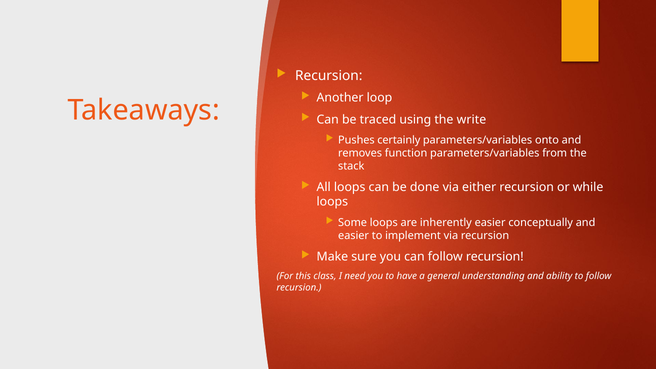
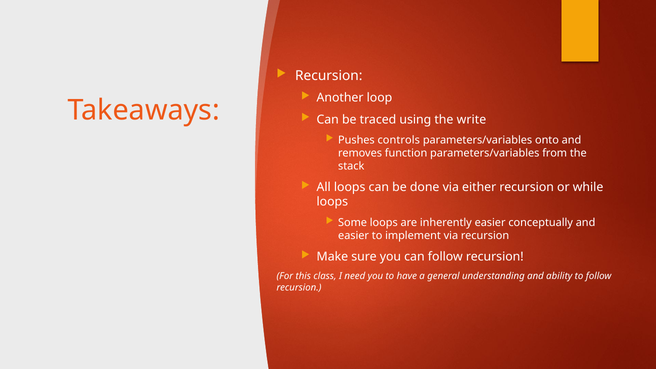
certainly: certainly -> controls (399, 140)
